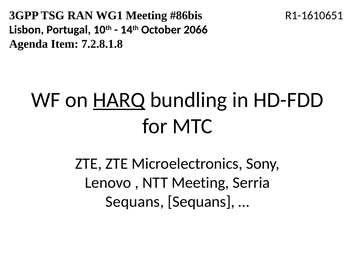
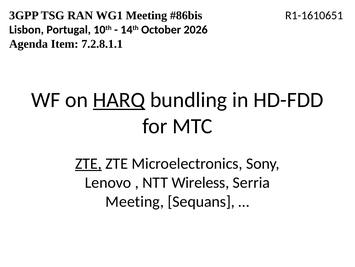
2066: 2066 -> 2026 (196, 30)
7.2.8.1.8: 7.2.8.1.8 -> 7.2.8.1.1 (102, 44)
ZTE underline: none -> present (88, 163)
NTT Meeting: Meeting -> Wireless (200, 182)
Sequans: Sequans -> Meeting (135, 201)
